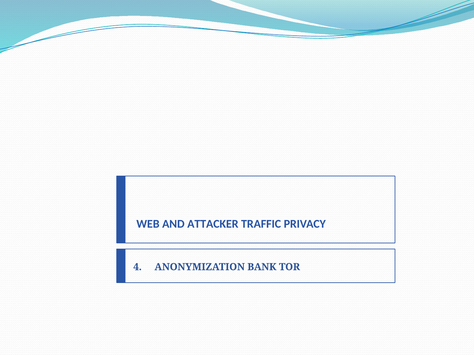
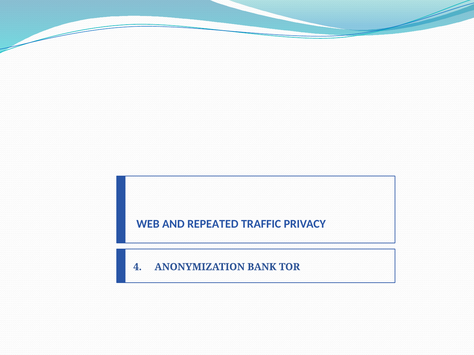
ATTACKER: ATTACKER -> REPEATED (213, 224)
